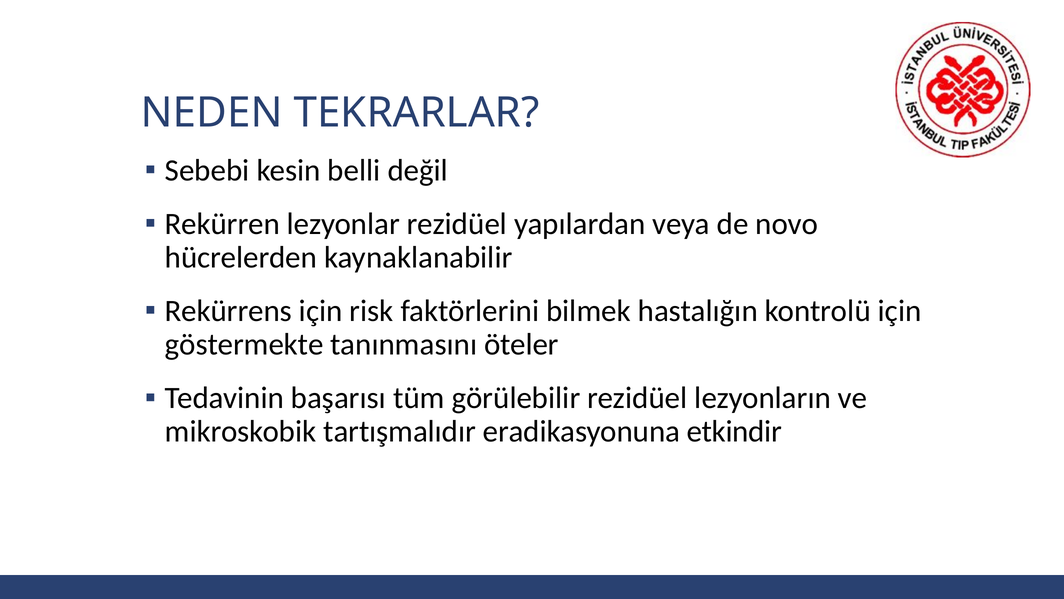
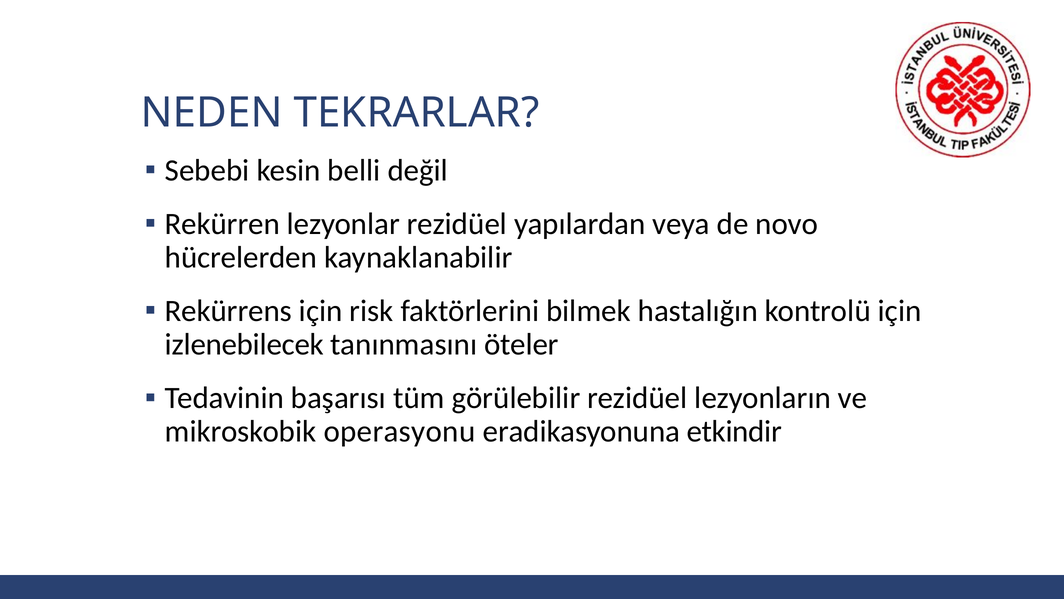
göstermekte: göstermekte -> izlenebilecek (244, 344)
tartışmalıdır: tartışmalıdır -> operasyonu (399, 431)
